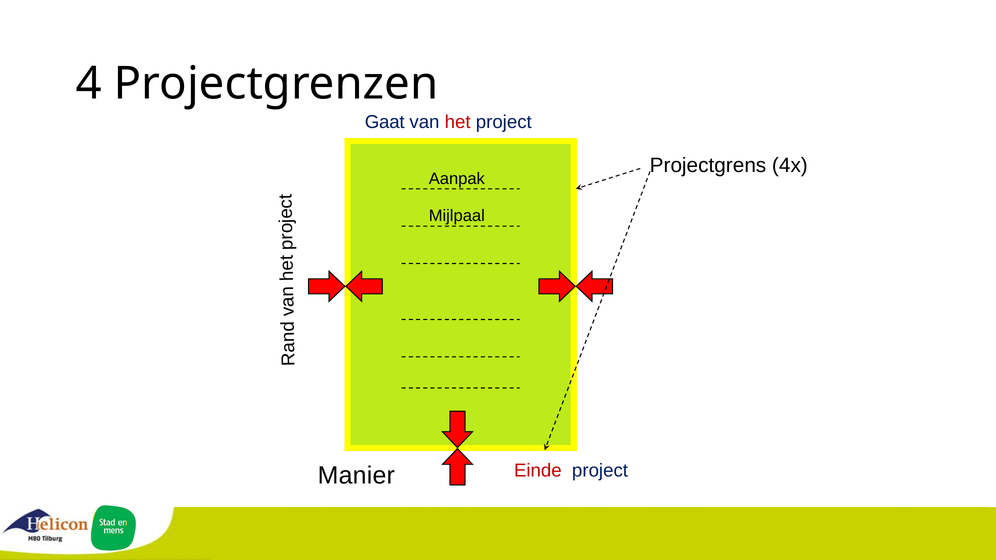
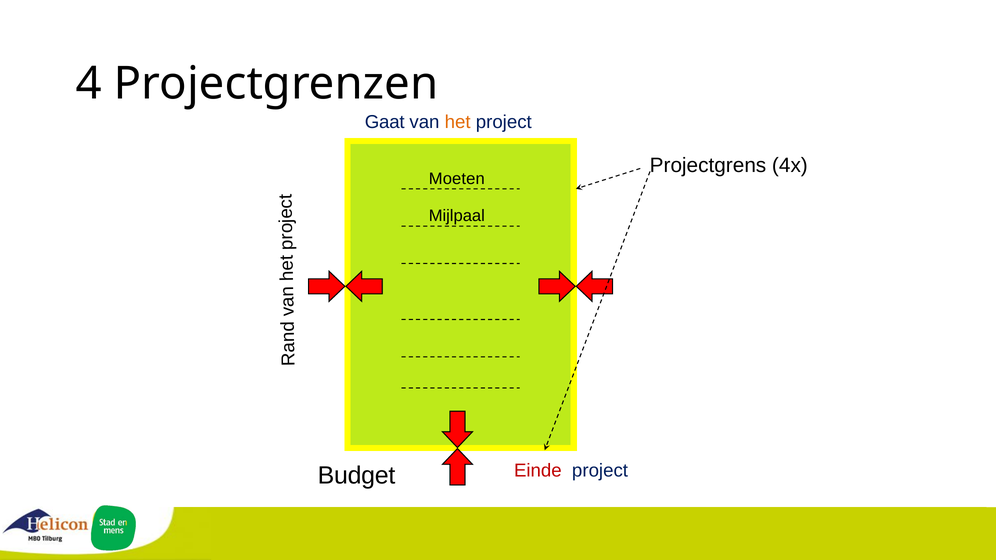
het colour: red -> orange (458, 122)
Aanpak: Aanpak -> Moeten (457, 179)
Manier: Manier -> Budget (357, 476)
